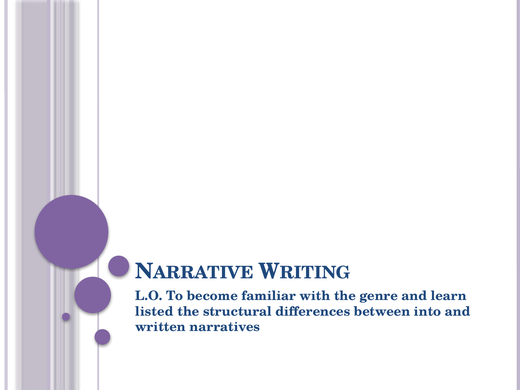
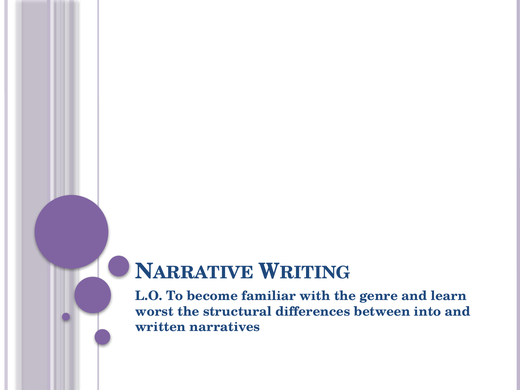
listed: listed -> worst (154, 311)
